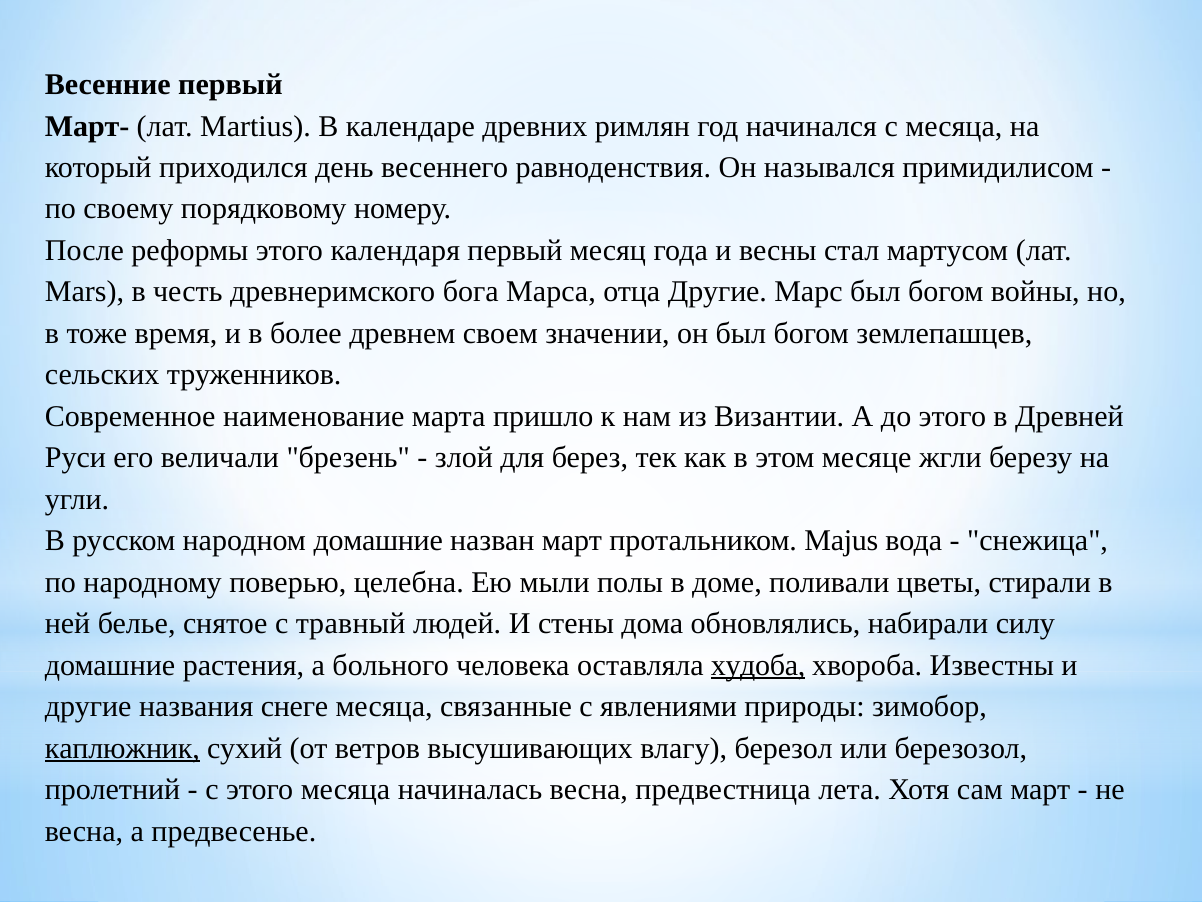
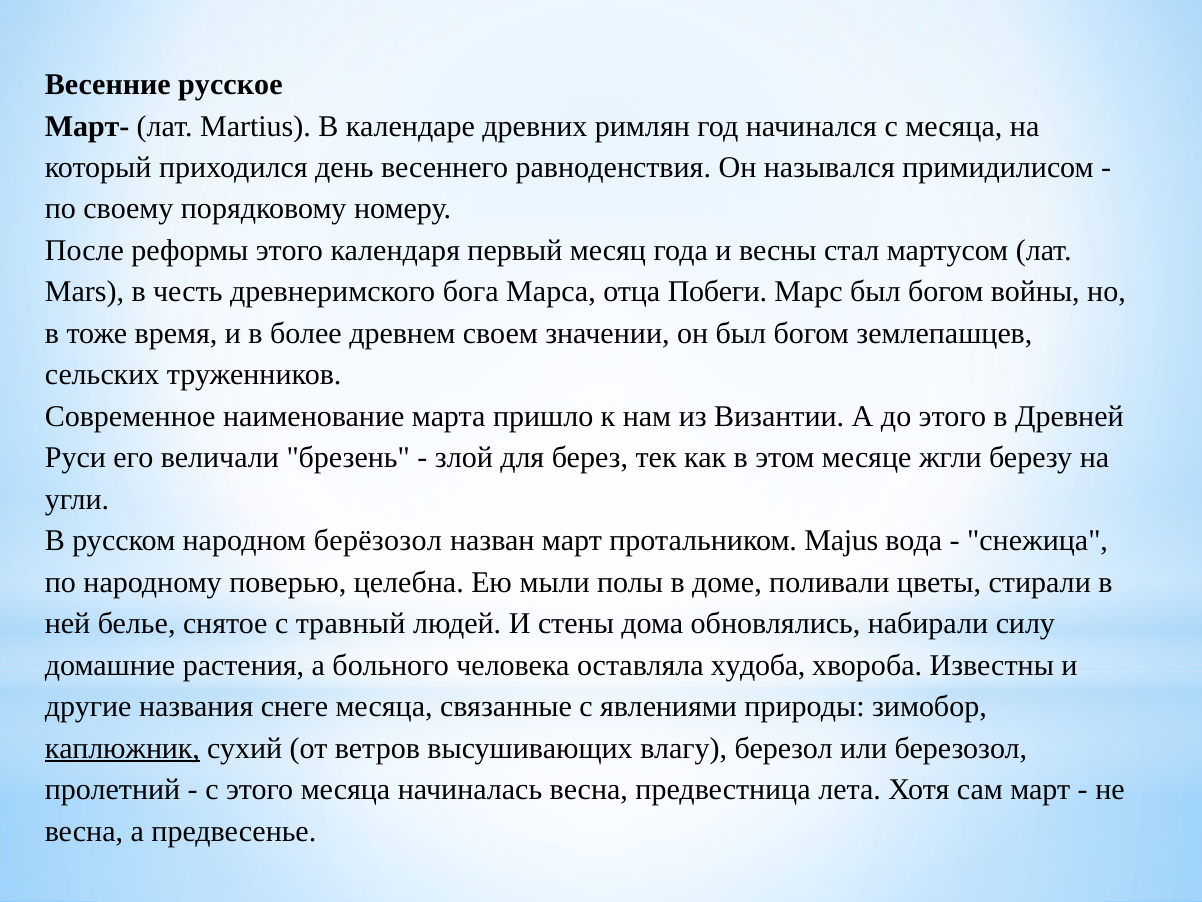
Весенние первый: первый -> русское (230, 85)
отца Другие: Другие -> Побеги (717, 292)
народном домашние: домашние -> берёзозол (378, 541)
худоба underline: present -> none (758, 665)
